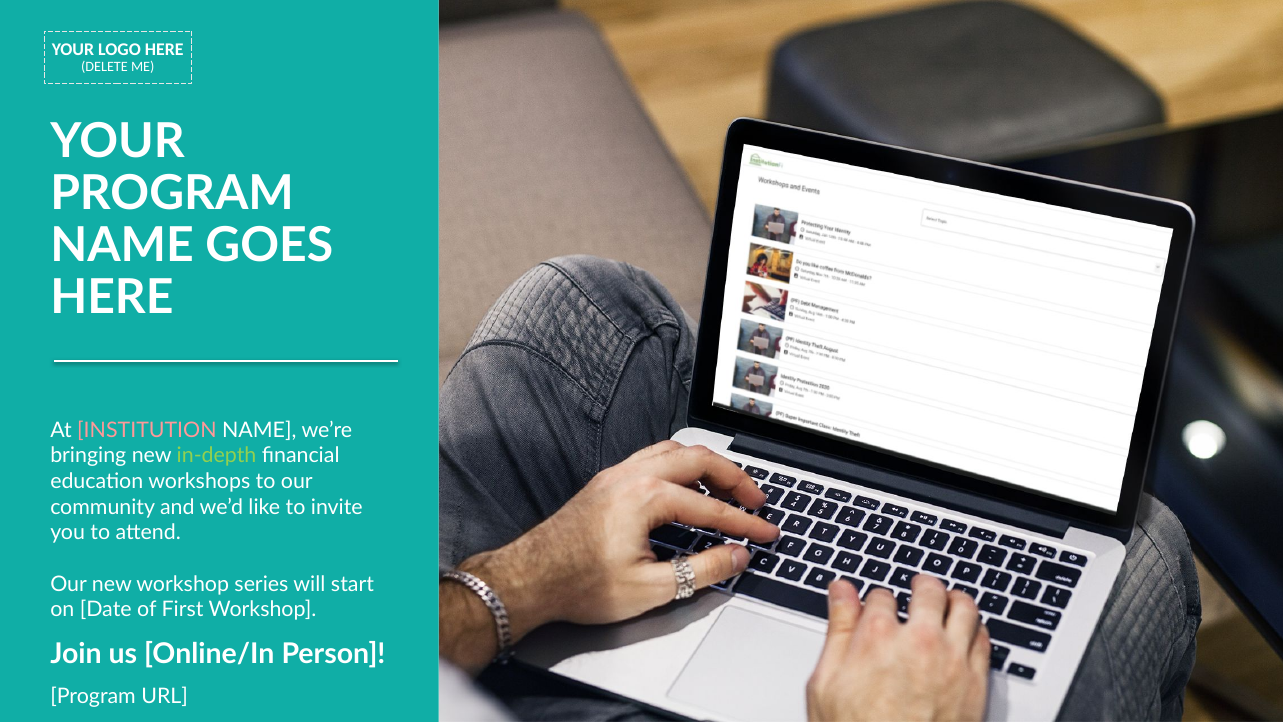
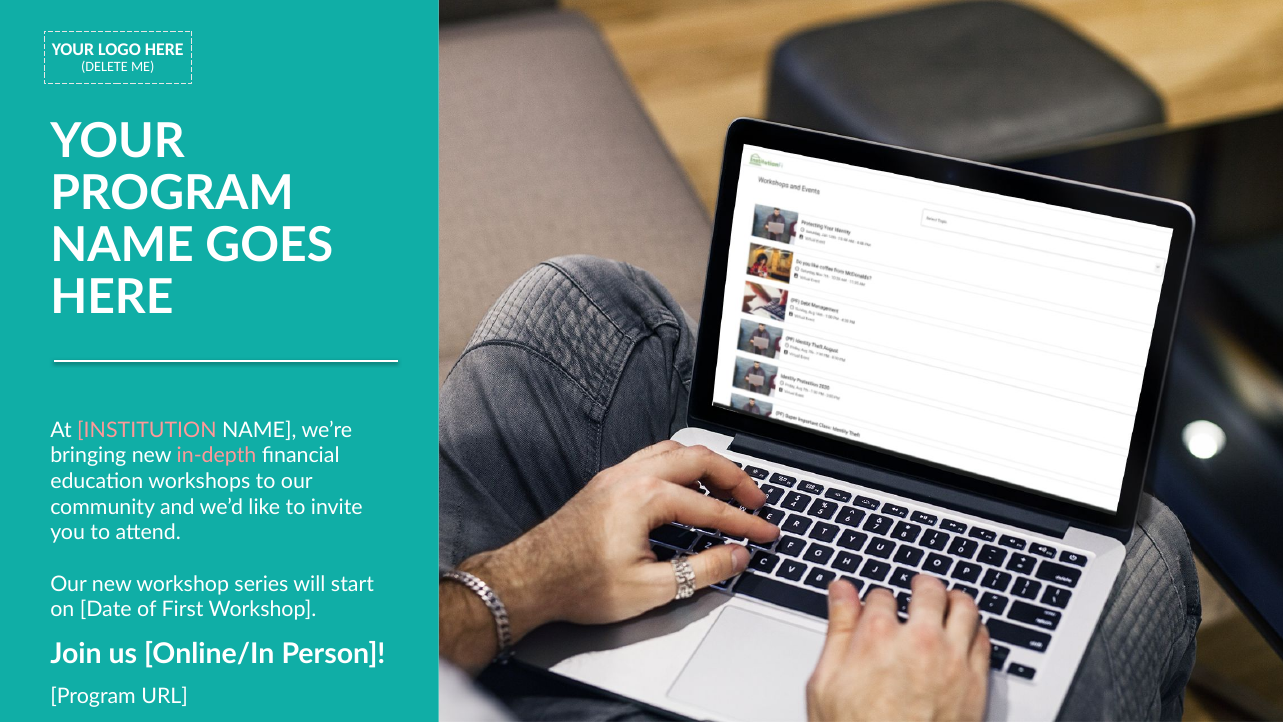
in-depth colour: light green -> pink (217, 456)
